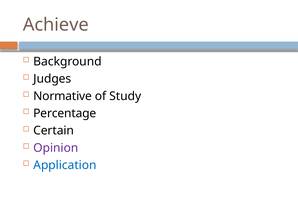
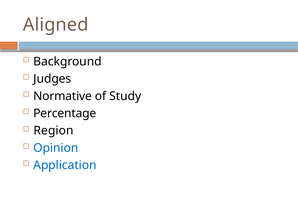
Achieve: Achieve -> Aligned (56, 25)
Certain: Certain -> Region (54, 131)
Opinion colour: purple -> blue (56, 148)
